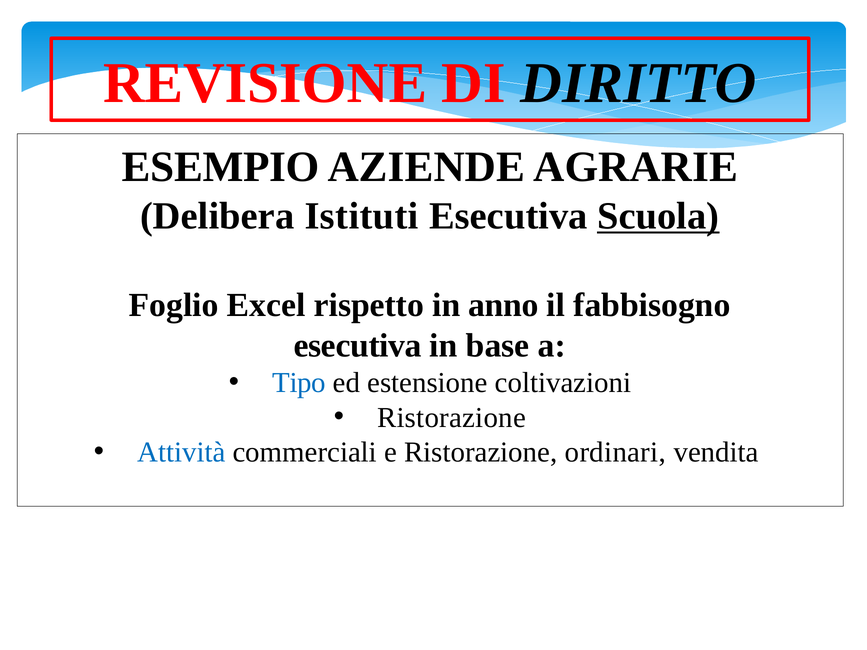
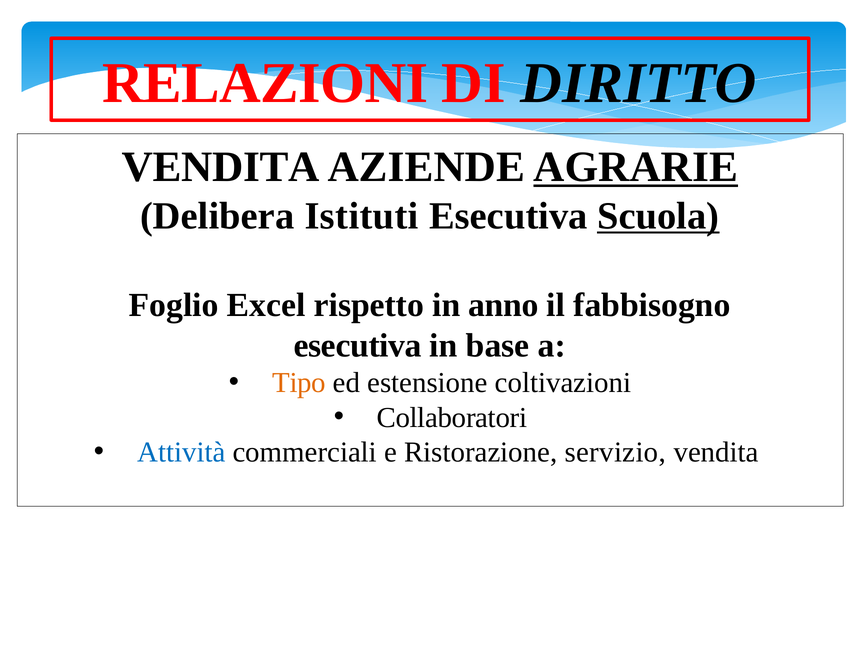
REVISIONE: REVISIONE -> RELAZIONI (265, 83)
ESEMPIO: ESEMPIO -> VENDITA (221, 167)
AGRARIE underline: none -> present (636, 167)
Tipo colour: blue -> orange (299, 383)
Ristorazione: Ristorazione -> Collaboratori (452, 418)
ordinari: ordinari -> servizio (615, 452)
